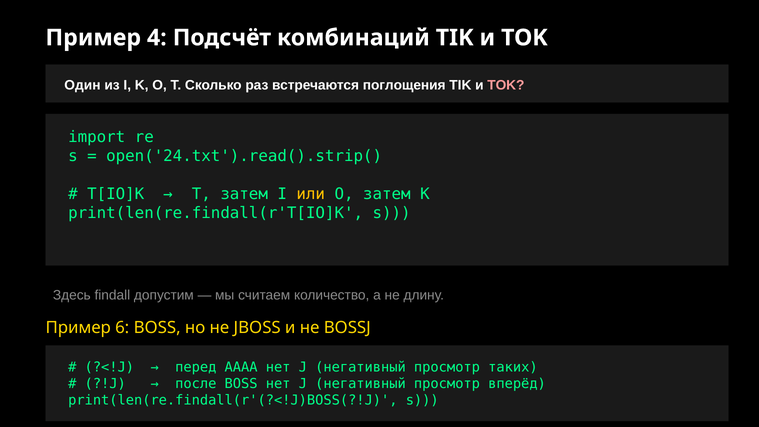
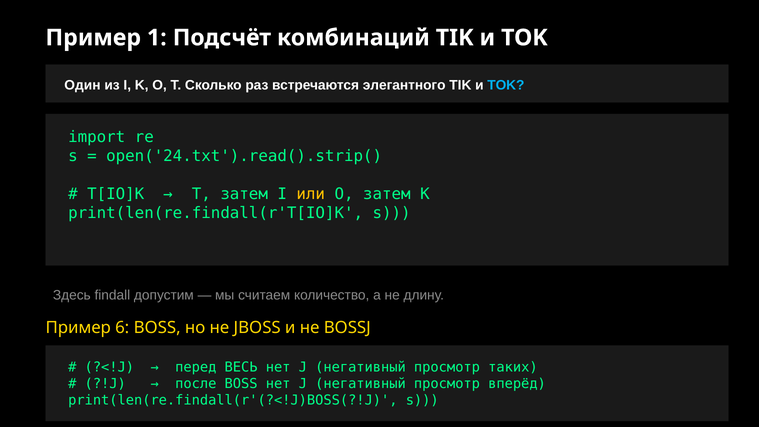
4: 4 -> 1 (157, 38)
поглощения: поглощения -> элегантного (404, 85)
TOK colour: pink -> light blue (506, 85)
AAAA: AAAA -> ВЕСЬ (241, 367)
